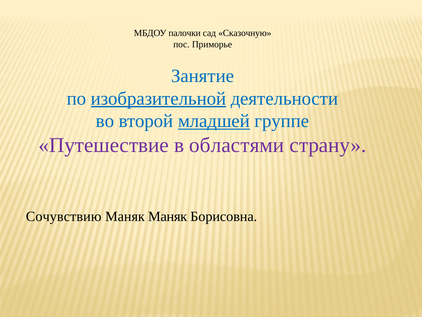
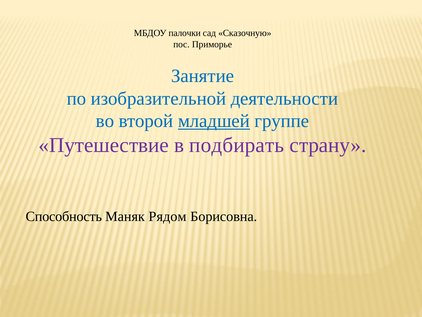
изобразительной underline: present -> none (158, 98)
областями: областями -> подбирать (237, 145)
Сочувствию: Сочувствию -> Способность (64, 216)
Маняк Маняк: Маняк -> Рядом (168, 216)
